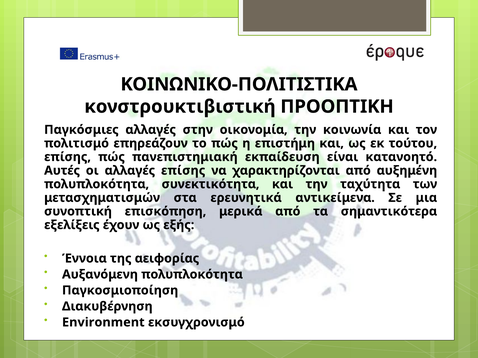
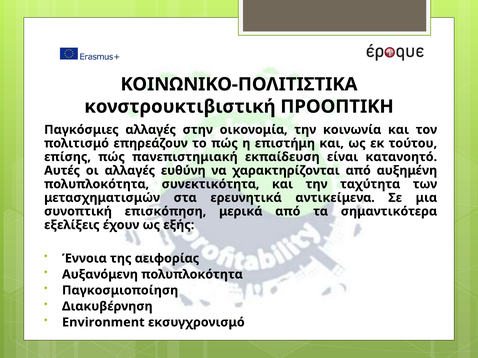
αλλαγές επίσης: επίσης -> ευθύνη (183, 171)
